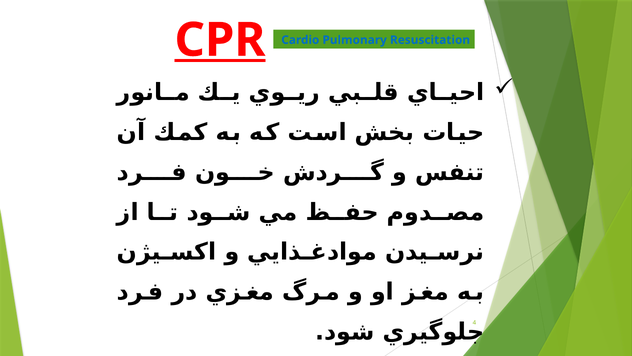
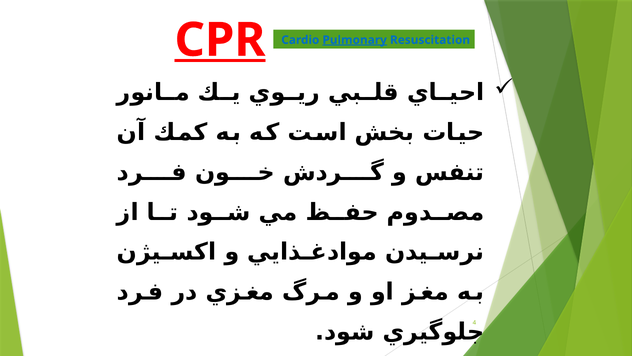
Pulmonary underline: none -> present (355, 40)
